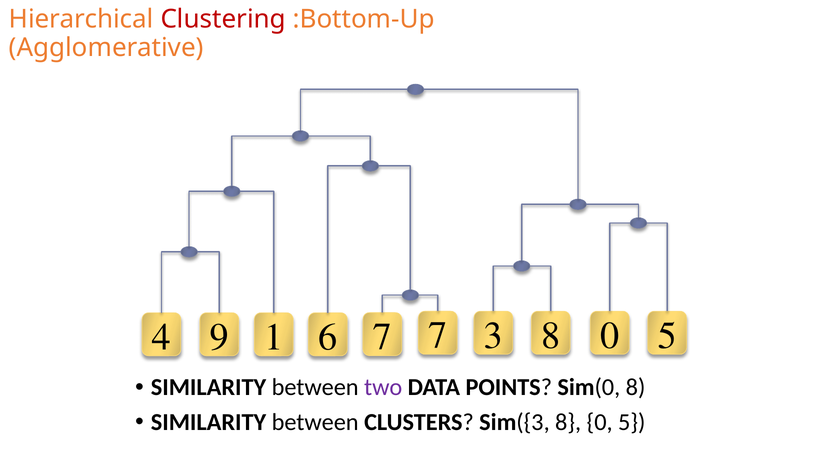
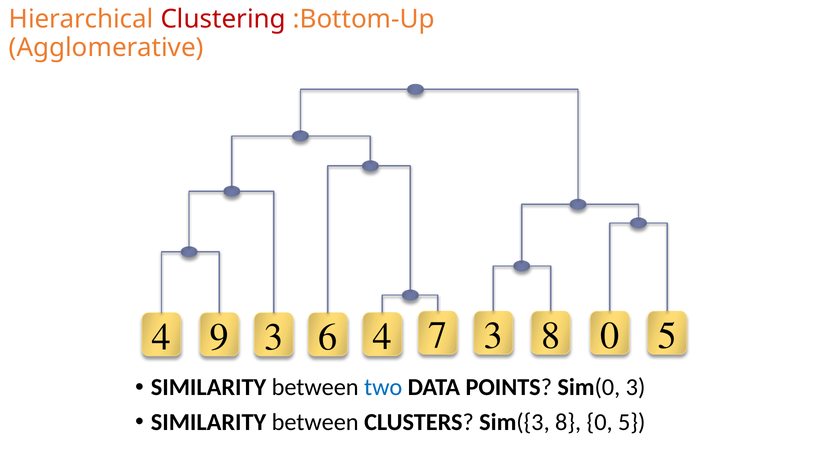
9 1: 1 -> 3 (274, 337)
6 7: 7 -> 4 (382, 337)
two colour: purple -> blue (383, 388)
Sim(0 8: 8 -> 3 (636, 388)
